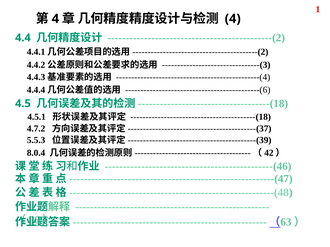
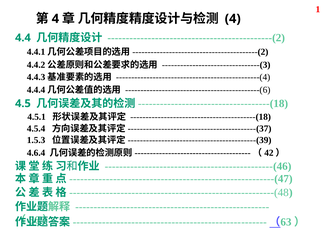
4.7.2: 4.7.2 -> 4.5.4 (36, 129)
5.5.3: 5.5.3 -> 1.5.3 (36, 141)
8.0.4: 8.0.4 -> 4.6.4 (36, 153)
